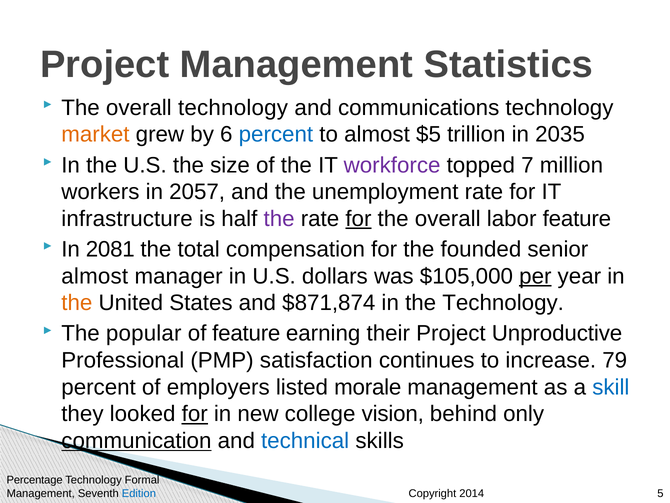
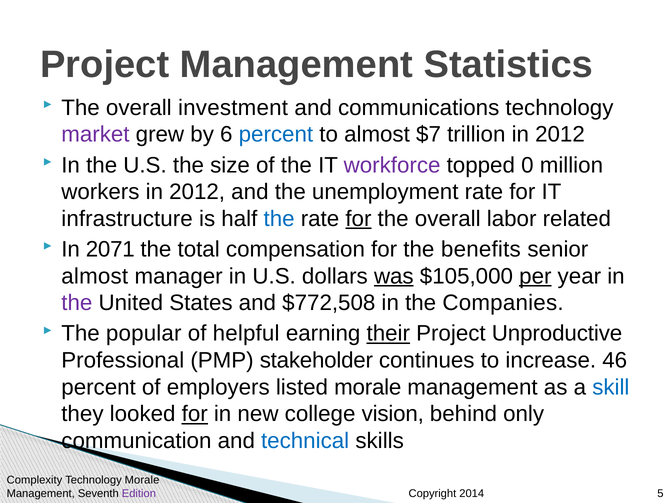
overall technology: technology -> investment (233, 108)
market colour: orange -> purple (95, 134)
$5: $5 -> $7 (429, 134)
trillion in 2035: 2035 -> 2012 (560, 134)
7: 7 -> 0 (527, 165)
workers in 2057: 2057 -> 2012 (197, 192)
the colour: purple -> blue (279, 219)
labor feature: feature -> related (577, 219)
2081: 2081 -> 2071 (110, 249)
founded: founded -> benefits (481, 249)
was underline: none -> present (394, 276)
the colour: orange -> purple (77, 303)
$871,874: $871,874 -> $772,508 (329, 303)
the Technology: Technology -> Companies (503, 303)
of feature: feature -> helpful (246, 333)
their underline: none -> present (388, 333)
satisfaction: satisfaction -> stakeholder (316, 360)
79: 79 -> 46 (615, 360)
communication underline: present -> none (136, 440)
Percentage: Percentage -> Complexity (35, 480)
Technology Formal: Formal -> Morale (142, 480)
Edition colour: blue -> purple (139, 493)
